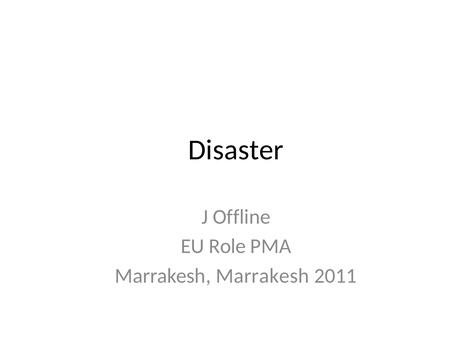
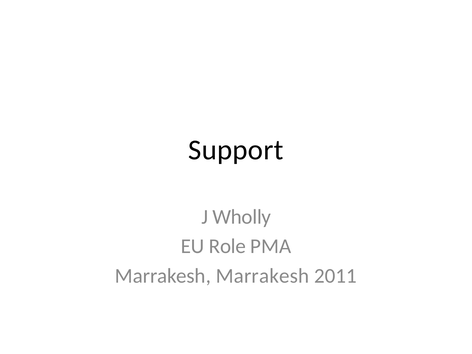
Disaster: Disaster -> Support (236, 150)
Offline: Offline -> Wholly (242, 217)
